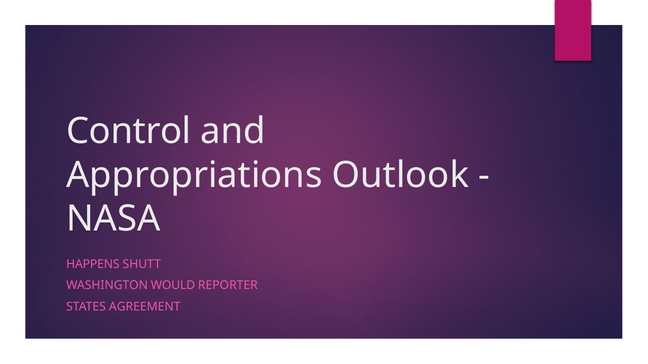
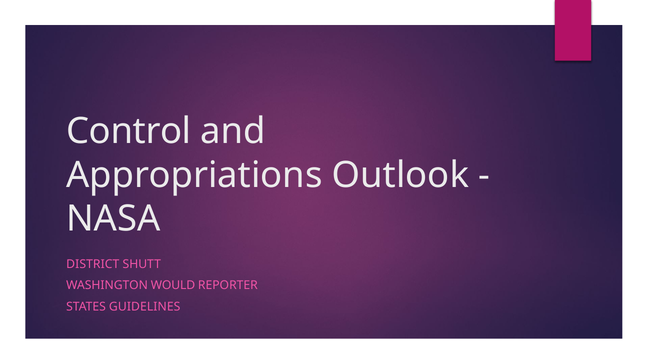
HAPPENS: HAPPENS -> DISTRICT (93, 264)
AGREEMENT: AGREEMENT -> GUIDELINES (145, 307)
